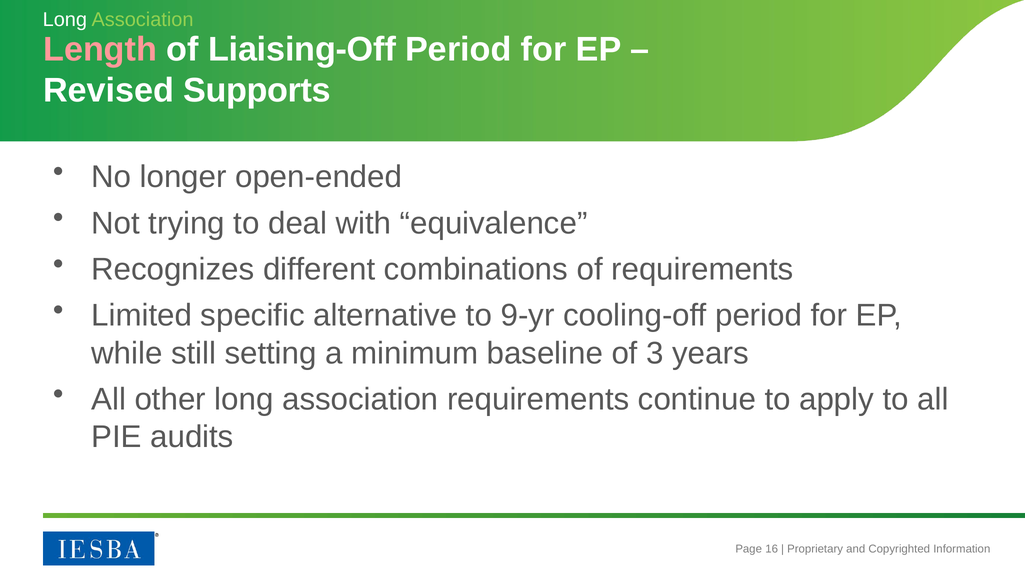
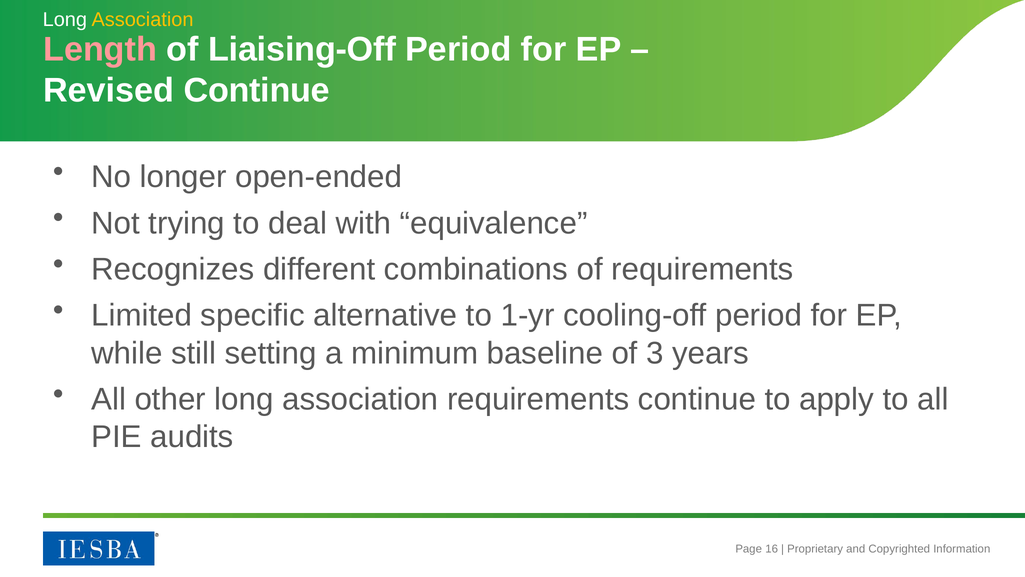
Association colour: light green -> yellow (143, 20)
Revised Supports: Supports -> Continue (257, 91)
9-yr: 9-yr -> 1-yr (528, 315)
